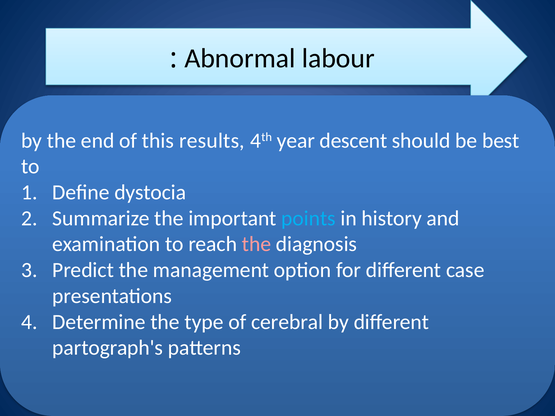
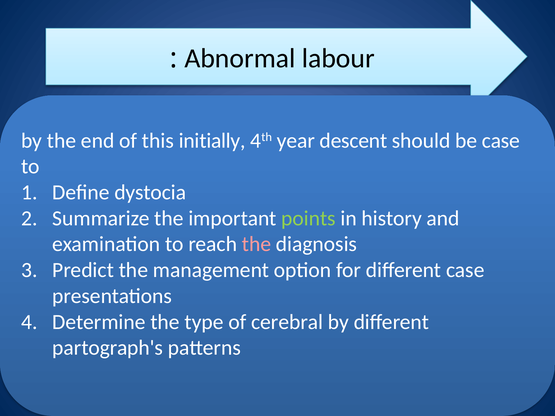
results: results -> initially (212, 141)
be best: best -> case (501, 141)
points colour: light blue -> light green (308, 218)
